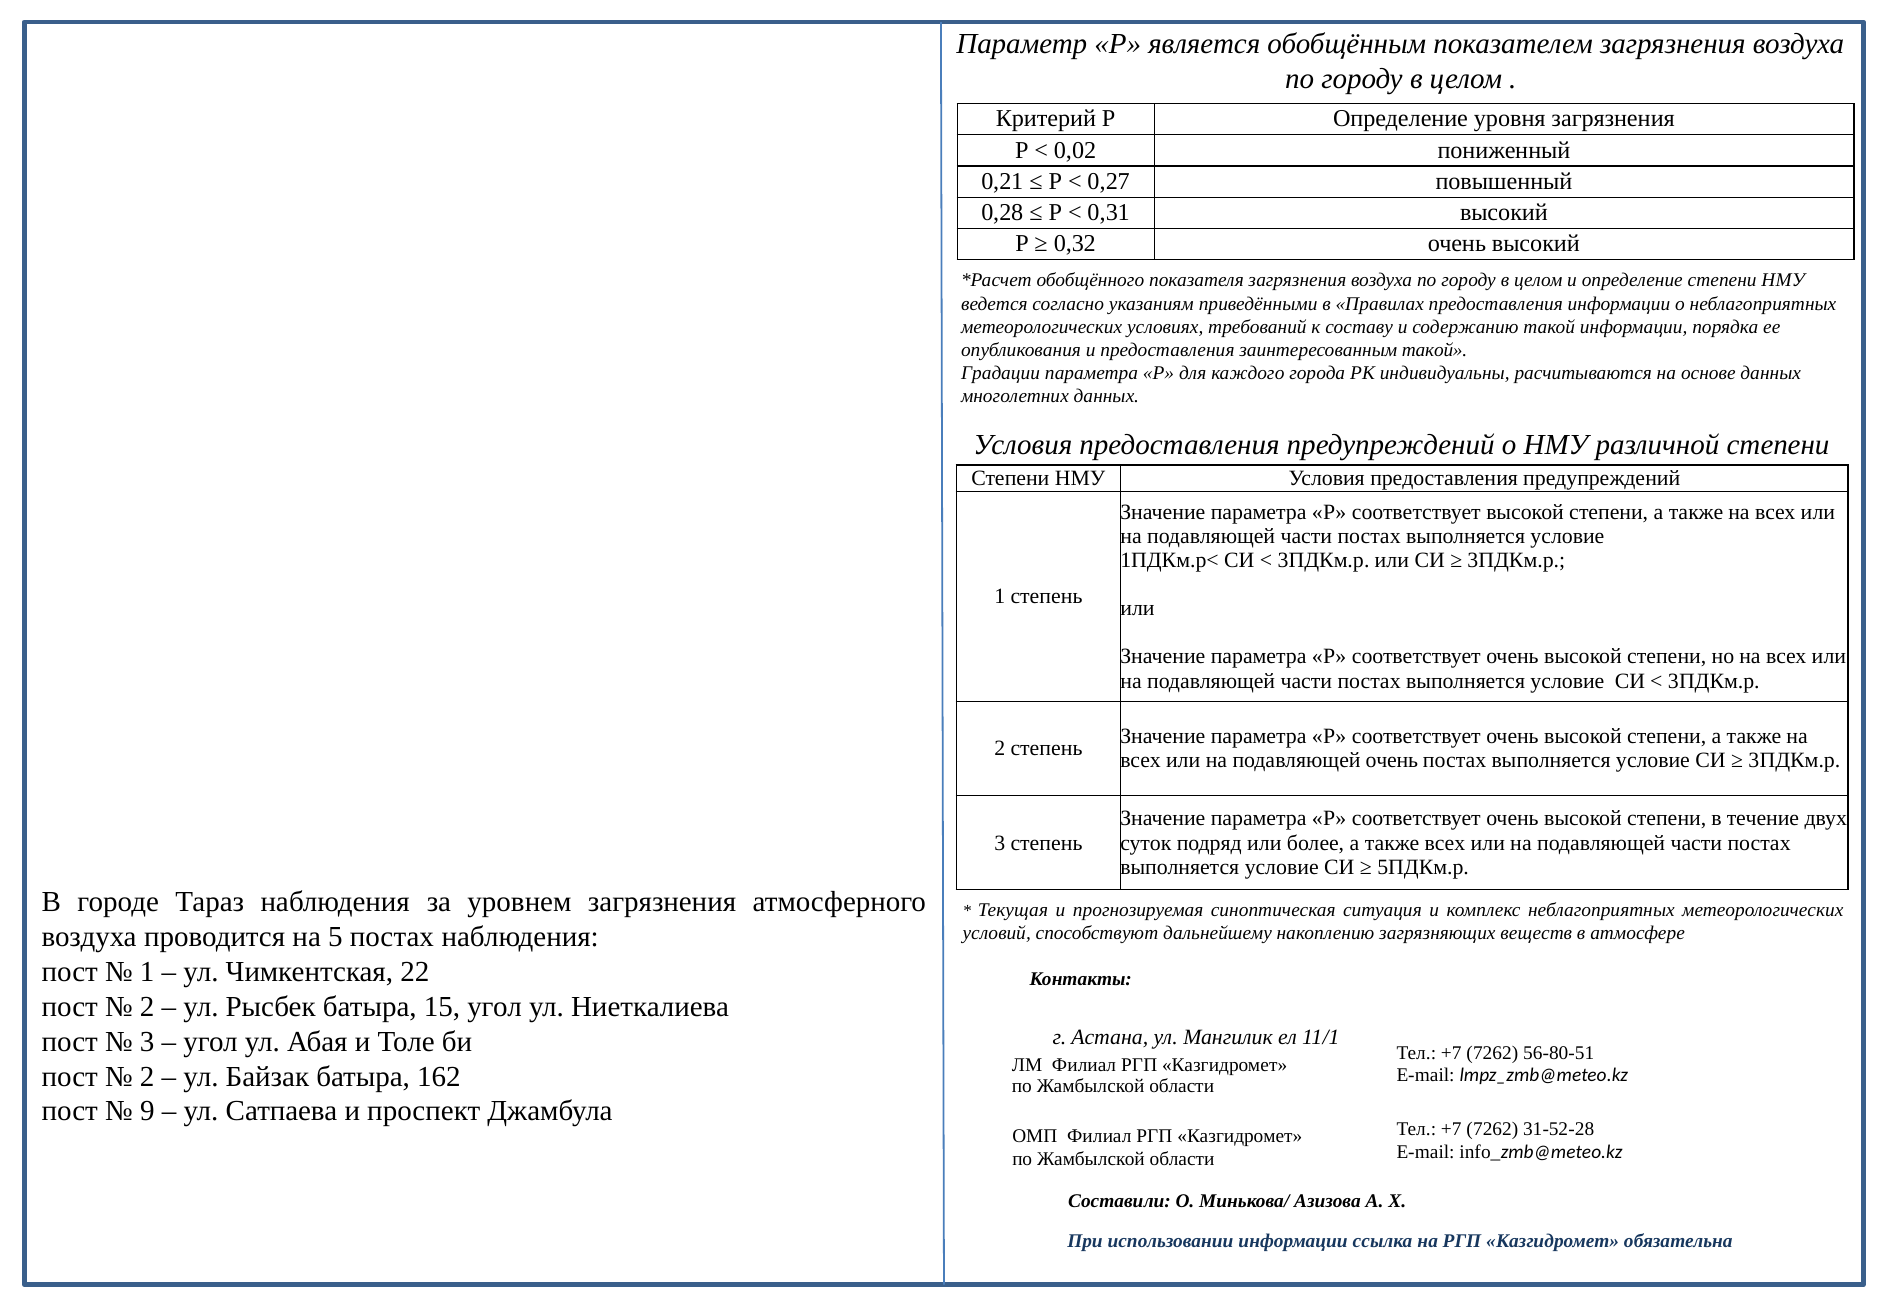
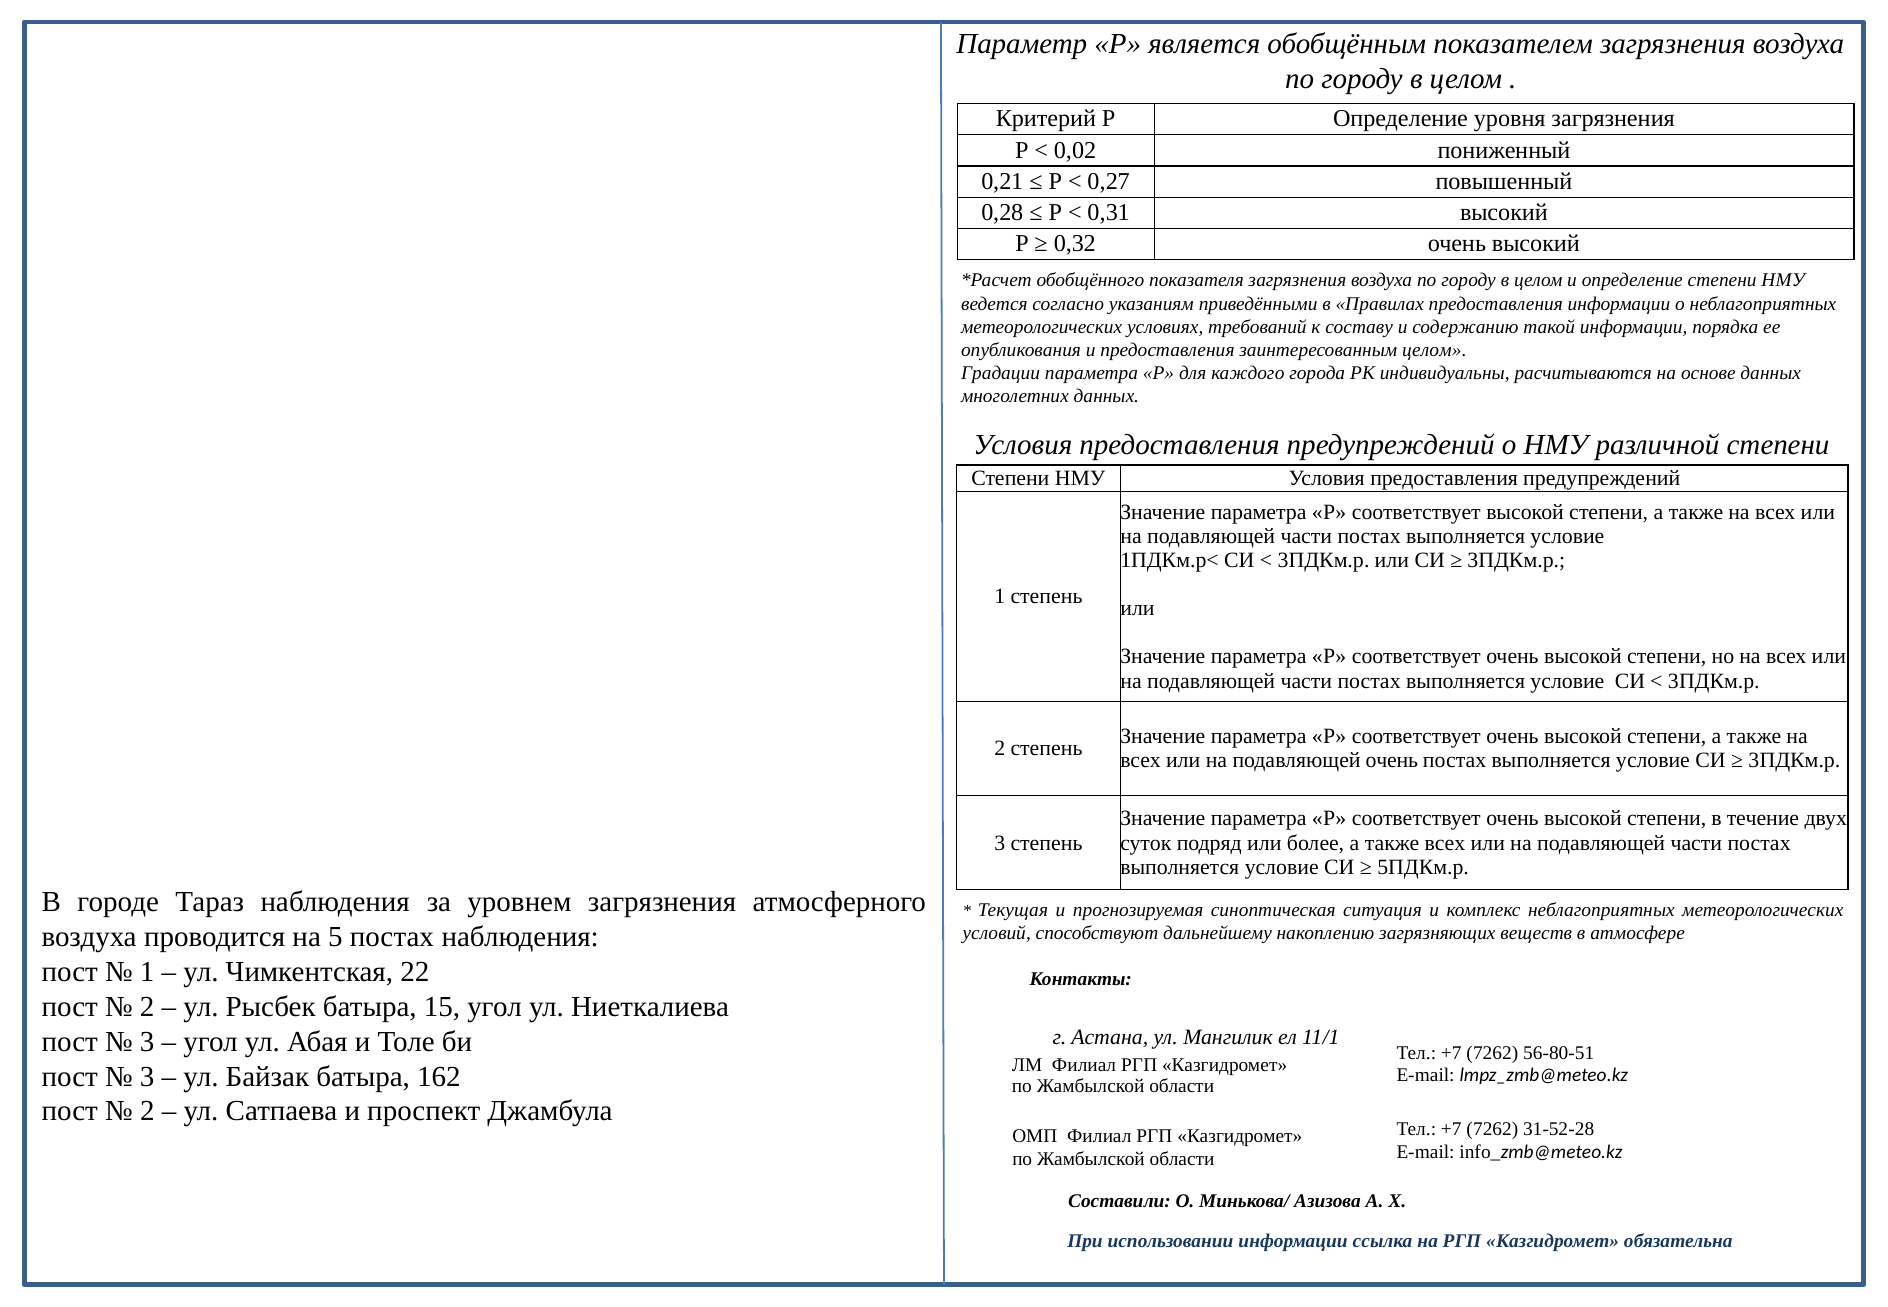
заинтересованным такой: такой -> целом (1434, 350)
2: 2 -> 3 (147, 1077)
9: 9 -> 2 (147, 1111)
